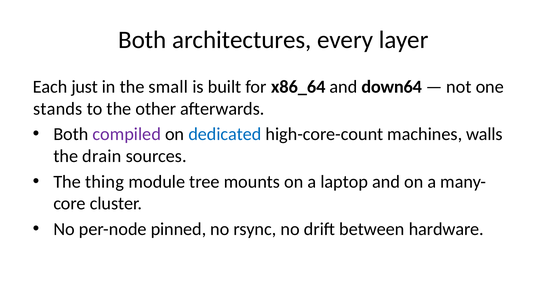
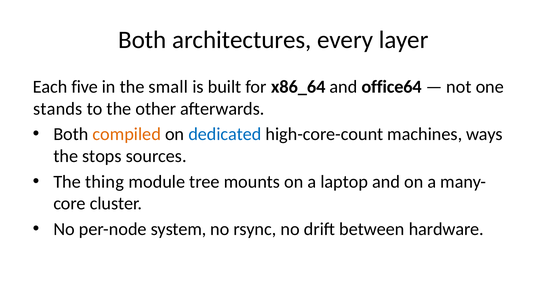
just: just -> five (85, 87)
down64: down64 -> office64 (392, 87)
compiled colour: purple -> orange (127, 134)
walls: walls -> ways (484, 134)
drain: drain -> stops (102, 156)
pinned: pinned -> system (179, 229)
